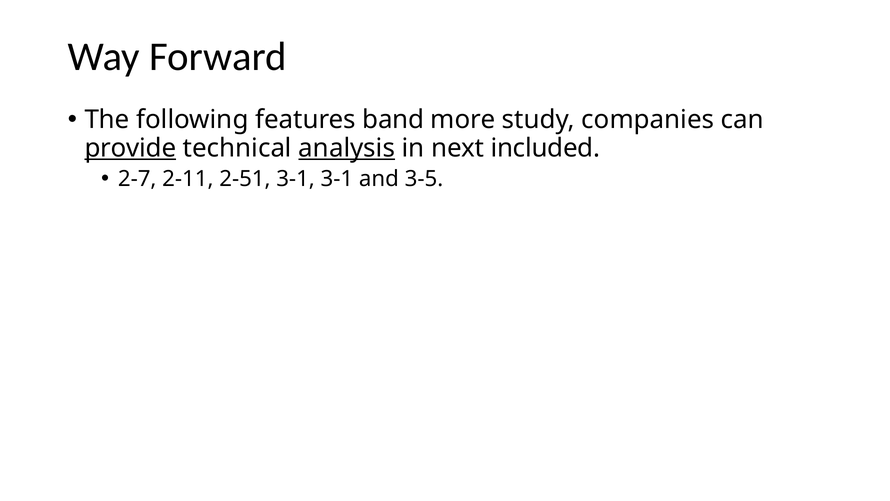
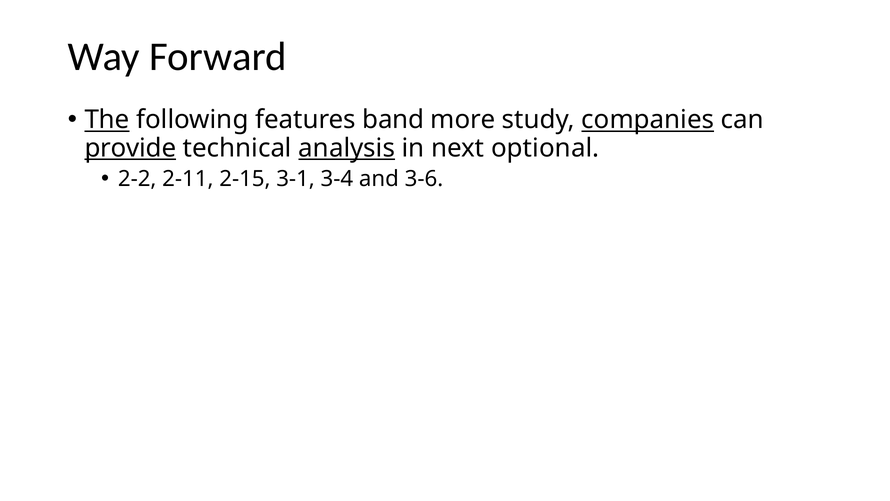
The underline: none -> present (107, 120)
companies underline: none -> present (648, 120)
included: included -> optional (545, 148)
2-7: 2-7 -> 2-2 (137, 179)
2-51: 2-51 -> 2-15 (245, 179)
3-1 3-1: 3-1 -> 3-4 (337, 179)
3-5: 3-5 -> 3-6 (424, 179)
